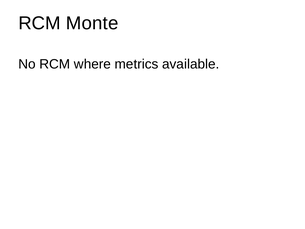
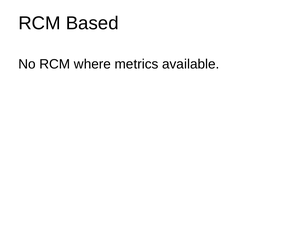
Monte: Monte -> Based (92, 23)
